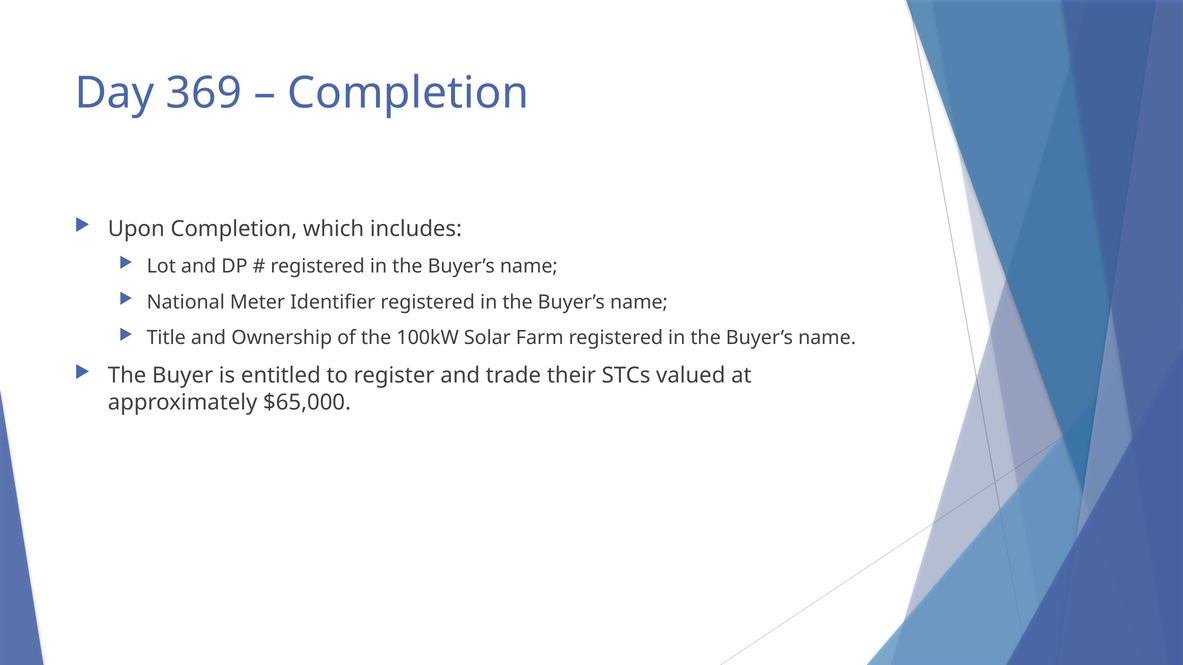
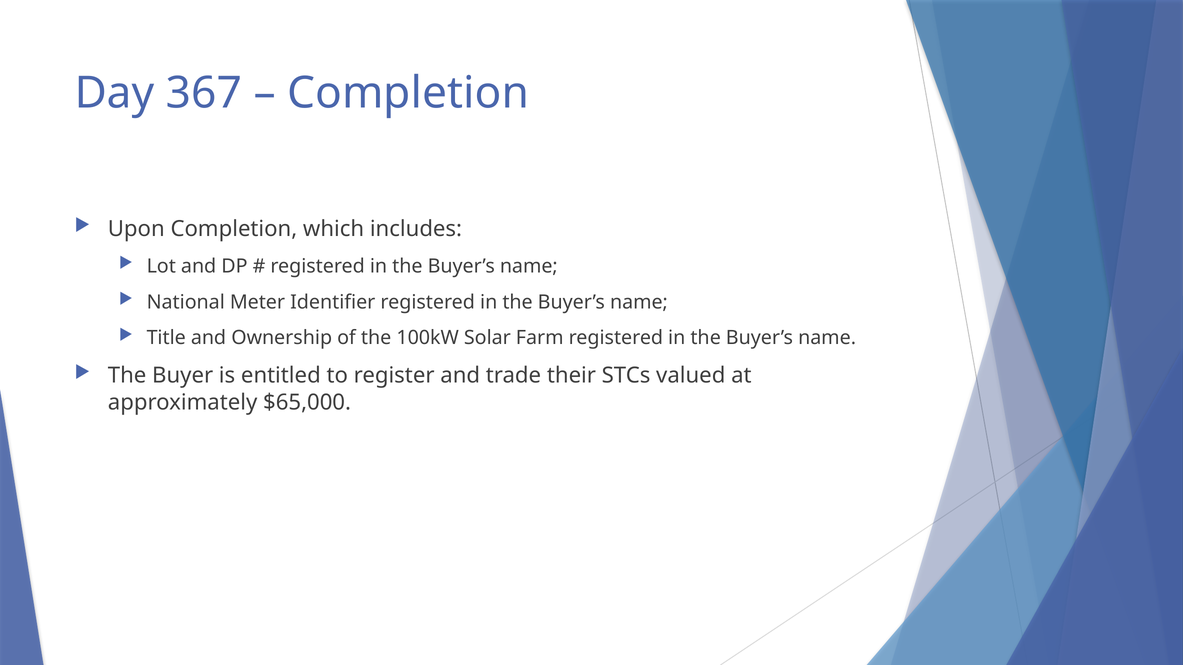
369: 369 -> 367 (204, 93)
